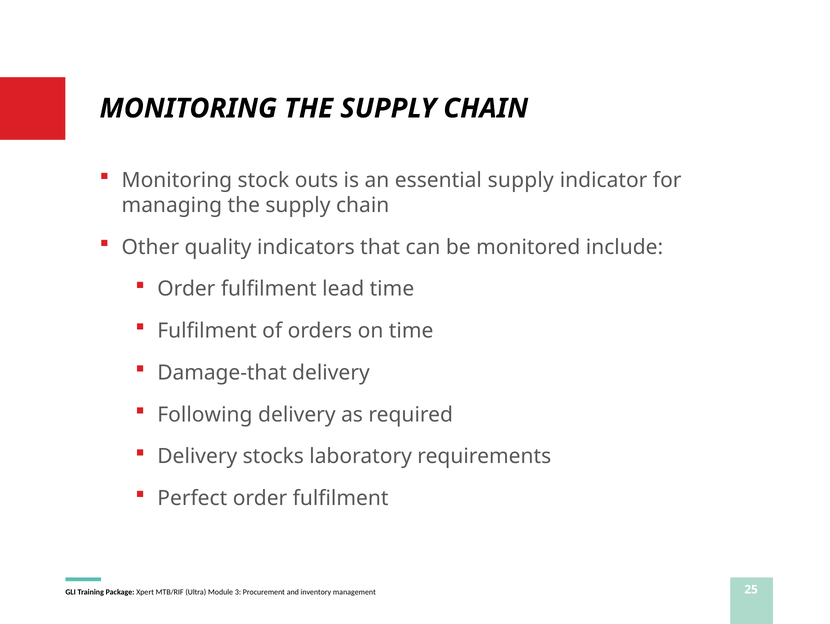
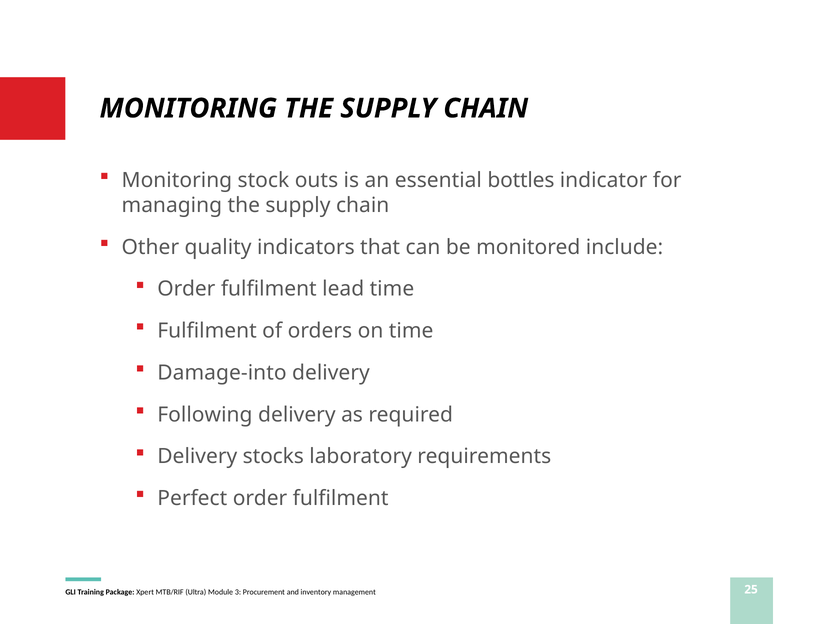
essential supply: supply -> bottles (521, 180)
Damage-that: Damage-that -> Damage-into (222, 373)
